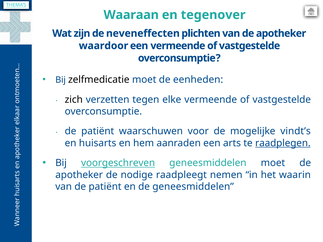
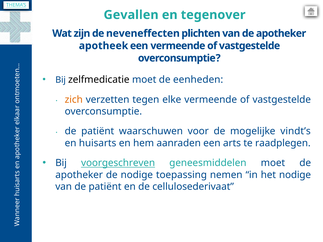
Waaraan: Waaraan -> Gevallen (131, 15)
waardoor: waardoor -> apotheek (104, 46)
zich colour: black -> orange (74, 100)
raadplegen underline: present -> none (283, 143)
raadpleegt: raadpleegt -> toepassing (181, 175)
het waarin: waarin -> nodige (295, 175)
de geneesmiddelen: geneesmiddelen -> cellulosederivaat (193, 187)
